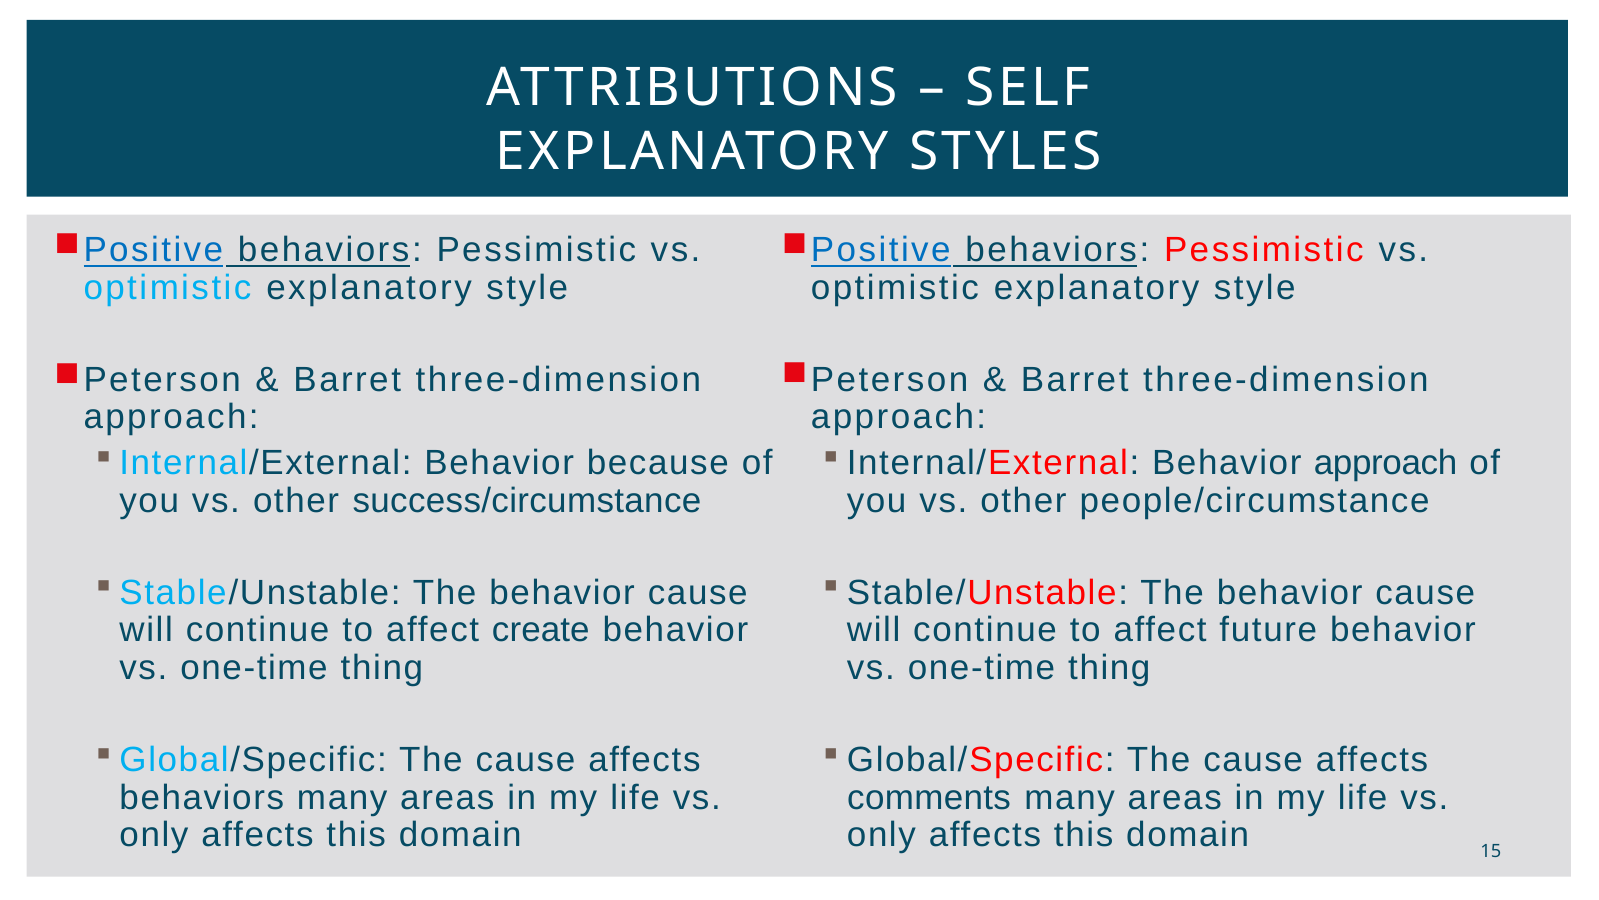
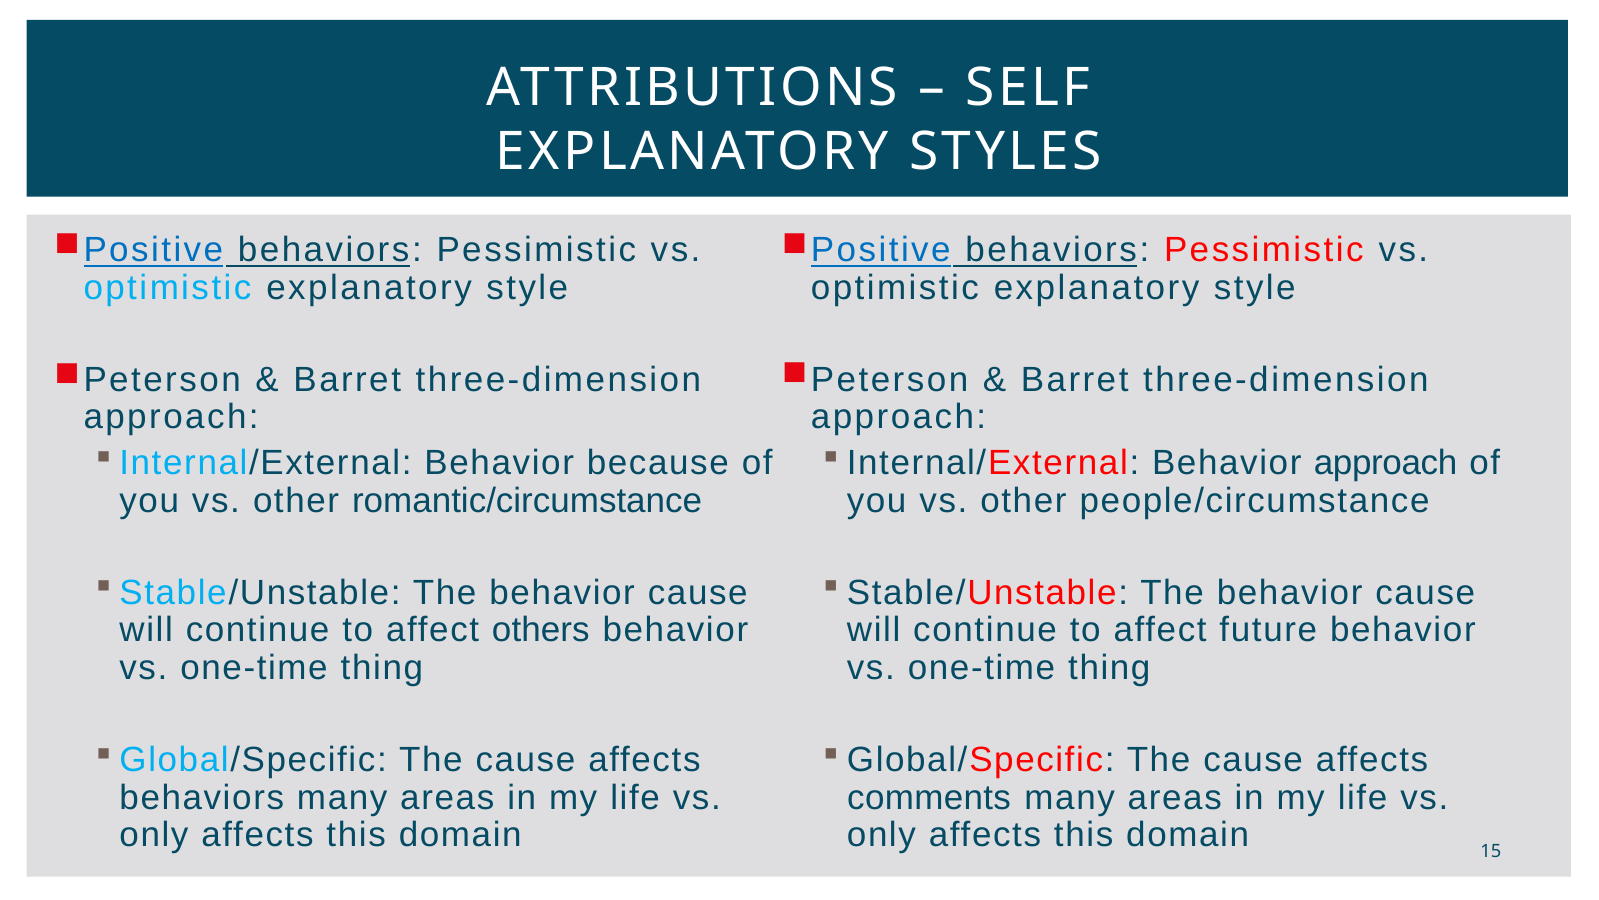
success/circumstance: success/circumstance -> romantic/circumstance (527, 501)
create: create -> others (541, 630)
